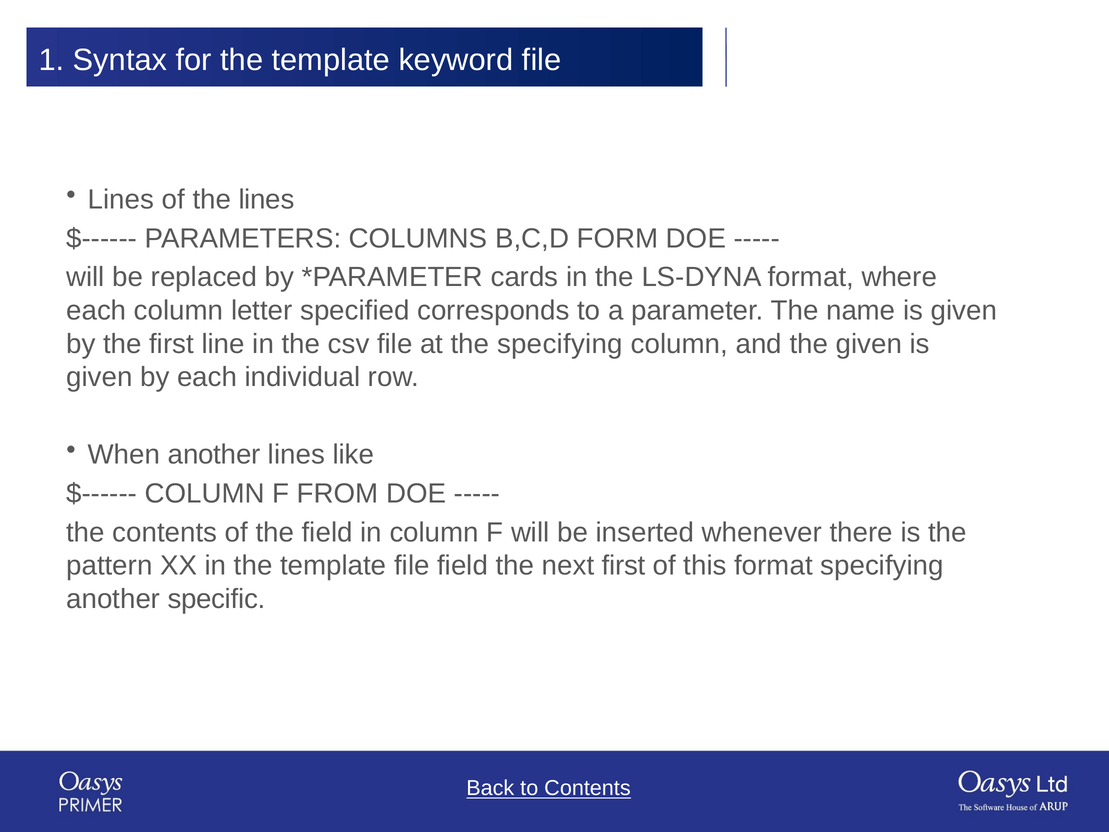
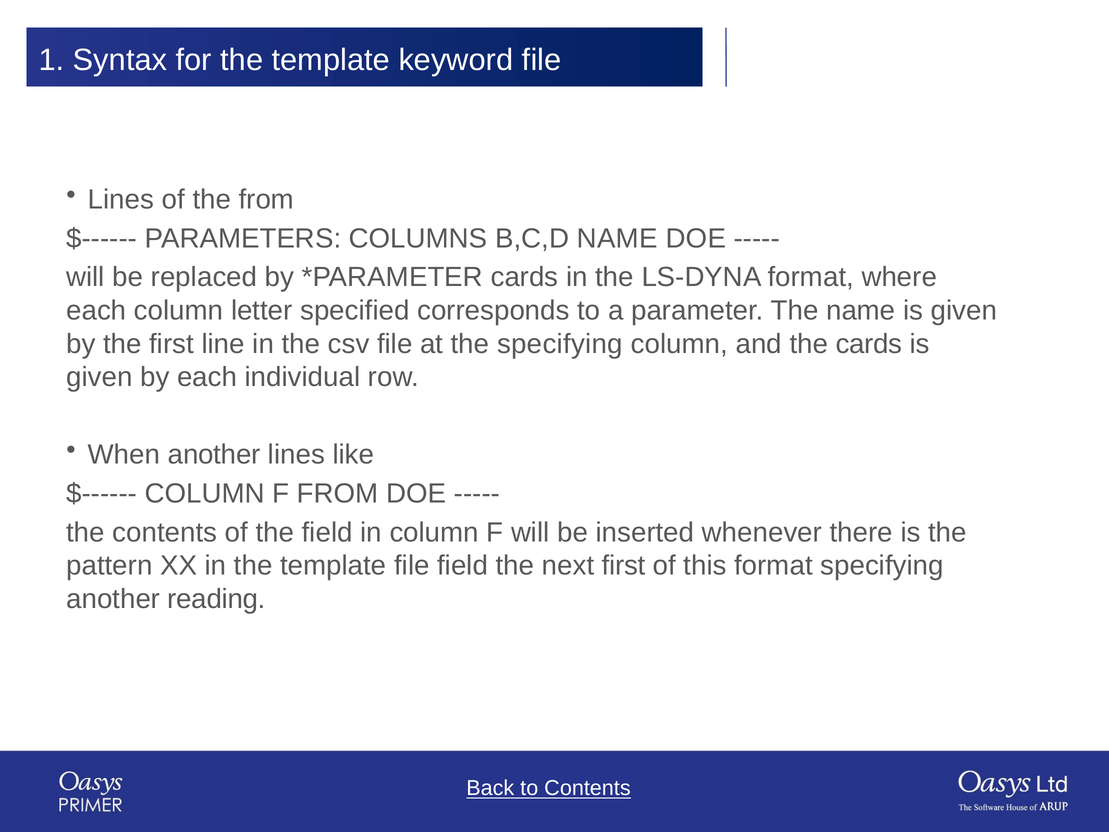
the lines: lines -> from (266, 200)
B,C,D FORM: FORM -> NAME (617, 238)
the given: given -> cards (869, 344)
specific: specific -> reading (216, 599)
